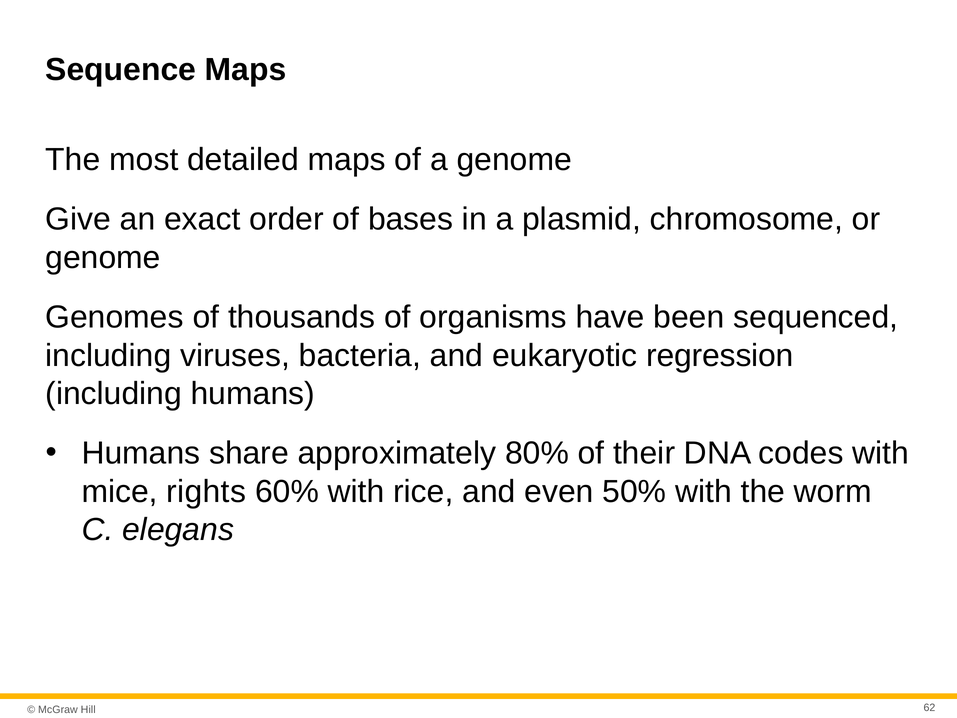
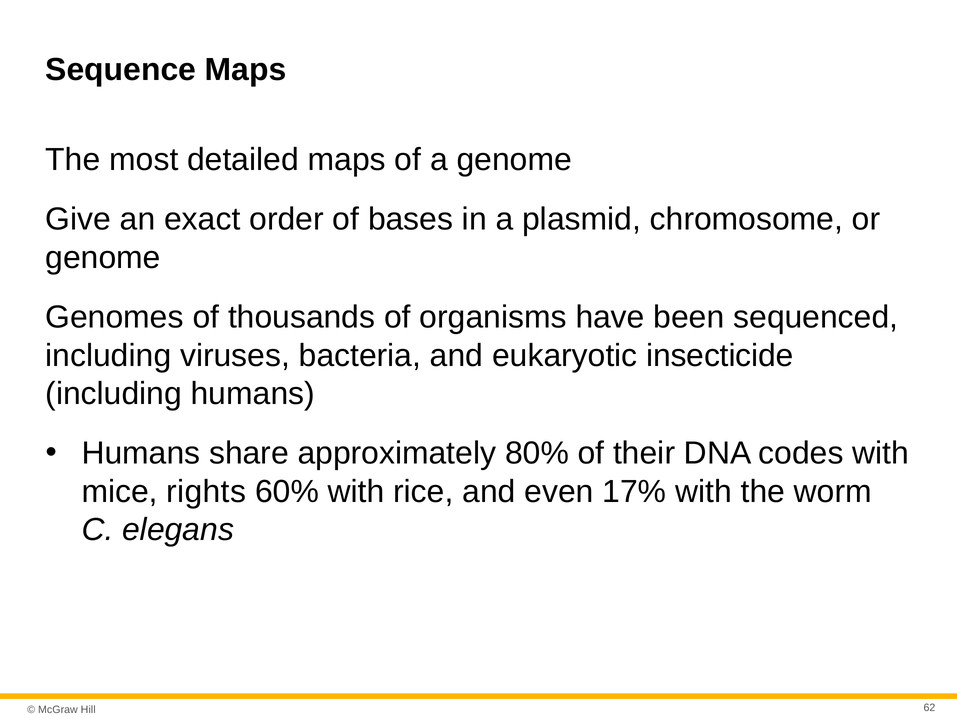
regression: regression -> insecticide (720, 355)
50%: 50% -> 17% (634, 491)
